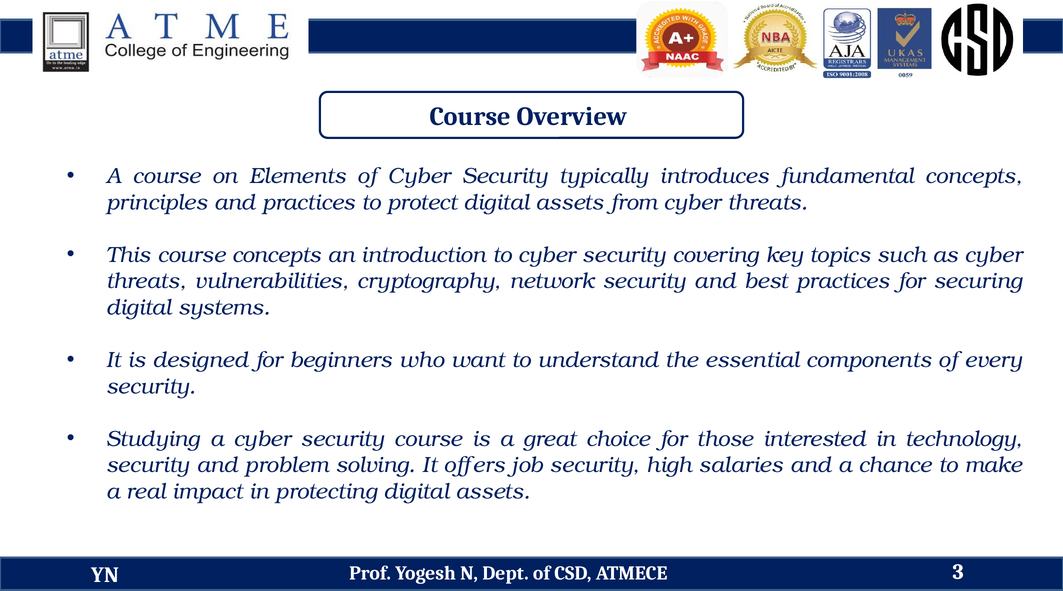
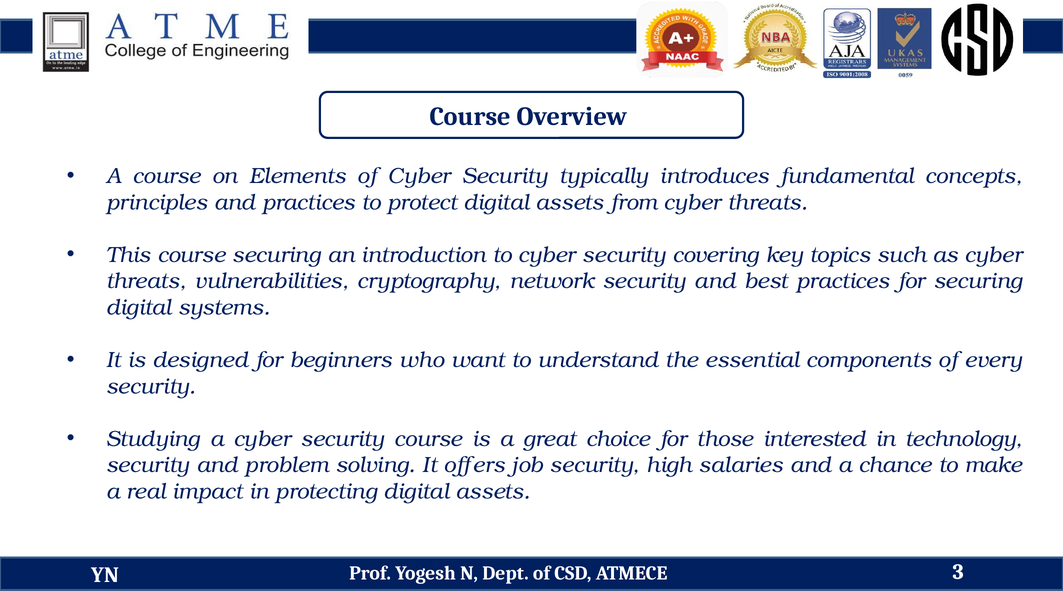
course concepts: concepts -> securing (277, 255)
